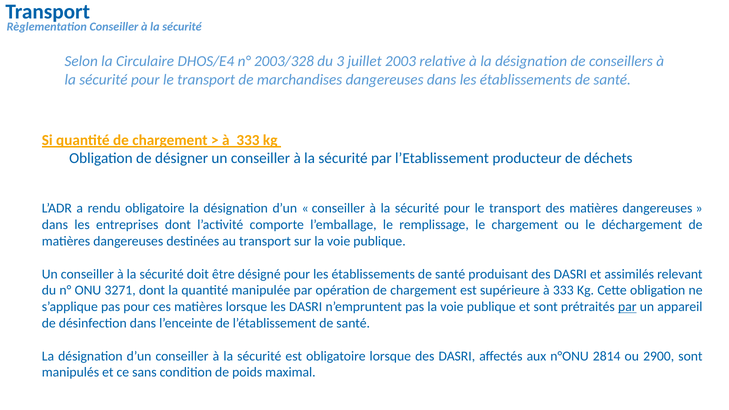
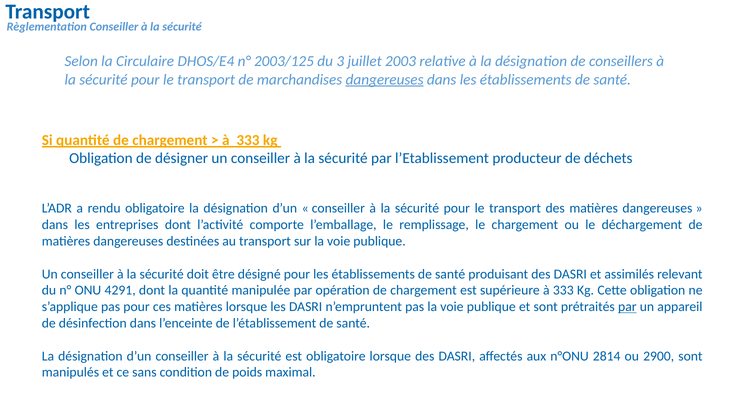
2003/328: 2003/328 -> 2003/125 (284, 61)
dangereuses underline: none -> present (385, 80)
3271: 3271 -> 4291 (120, 290)
